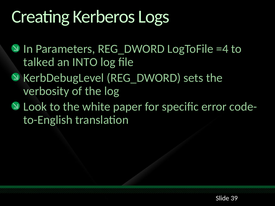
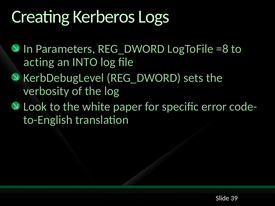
=4: =4 -> =8 (222, 49)
talked: talked -> acting (39, 62)
